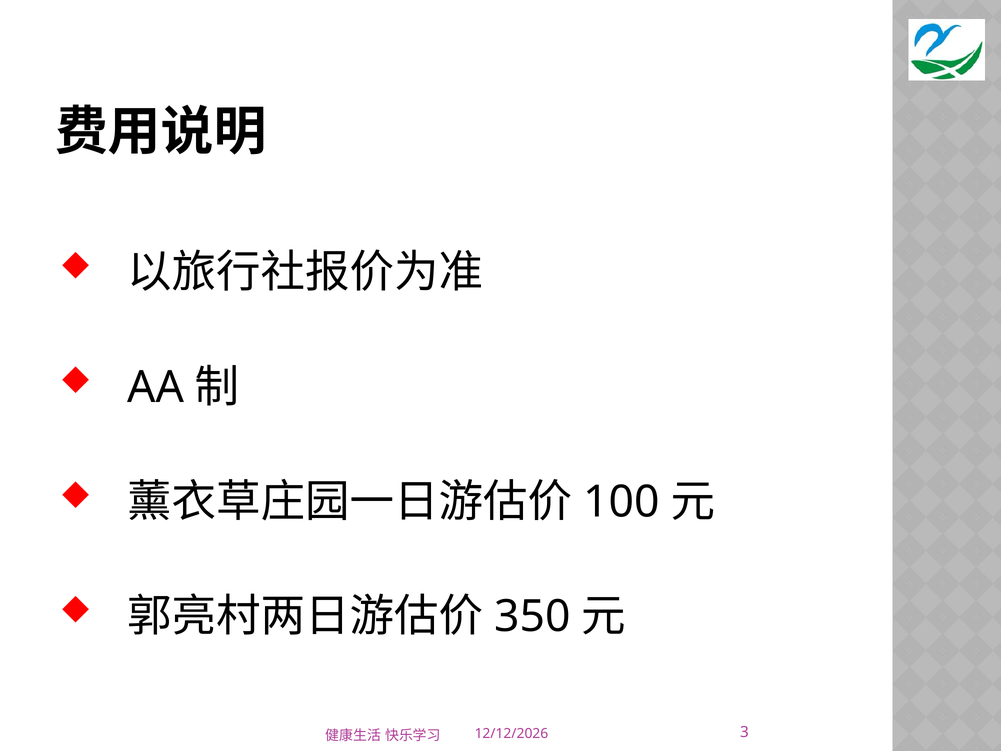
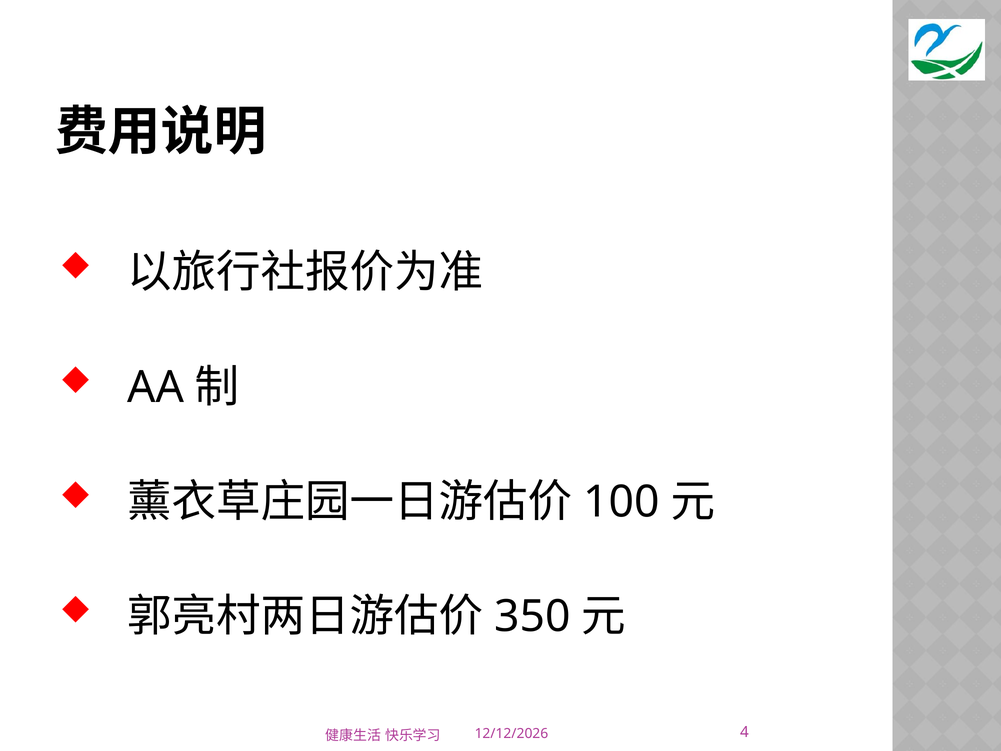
3: 3 -> 4 (744, 732)
